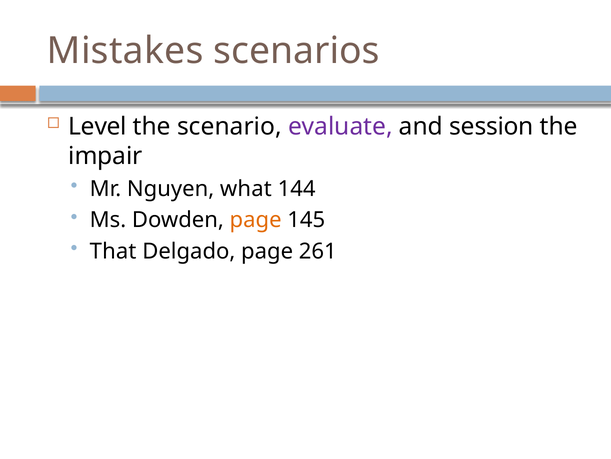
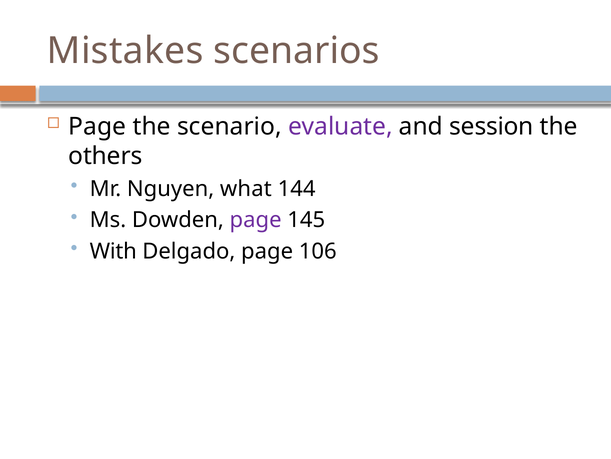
Level: Level -> Page (97, 126)
impair: impair -> others (105, 156)
page colour: orange -> purple (256, 220)
That: That -> With (113, 251)
261: 261 -> 106 (318, 251)
